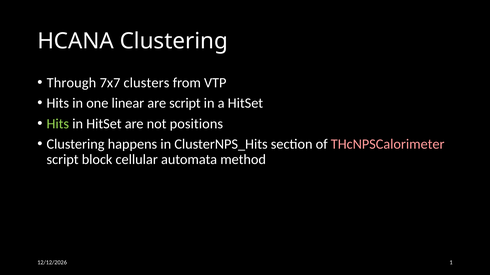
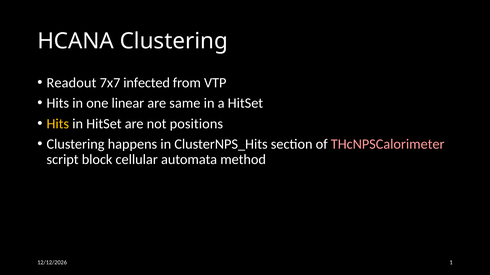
Through: Through -> Readout (71, 83)
clusters: clusters -> infected (147, 83)
are script: script -> same (185, 103)
Hits colour: light green -> yellow (58, 124)
